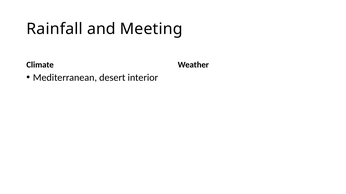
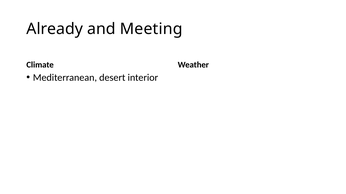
Rainfall: Rainfall -> Already (55, 29)
